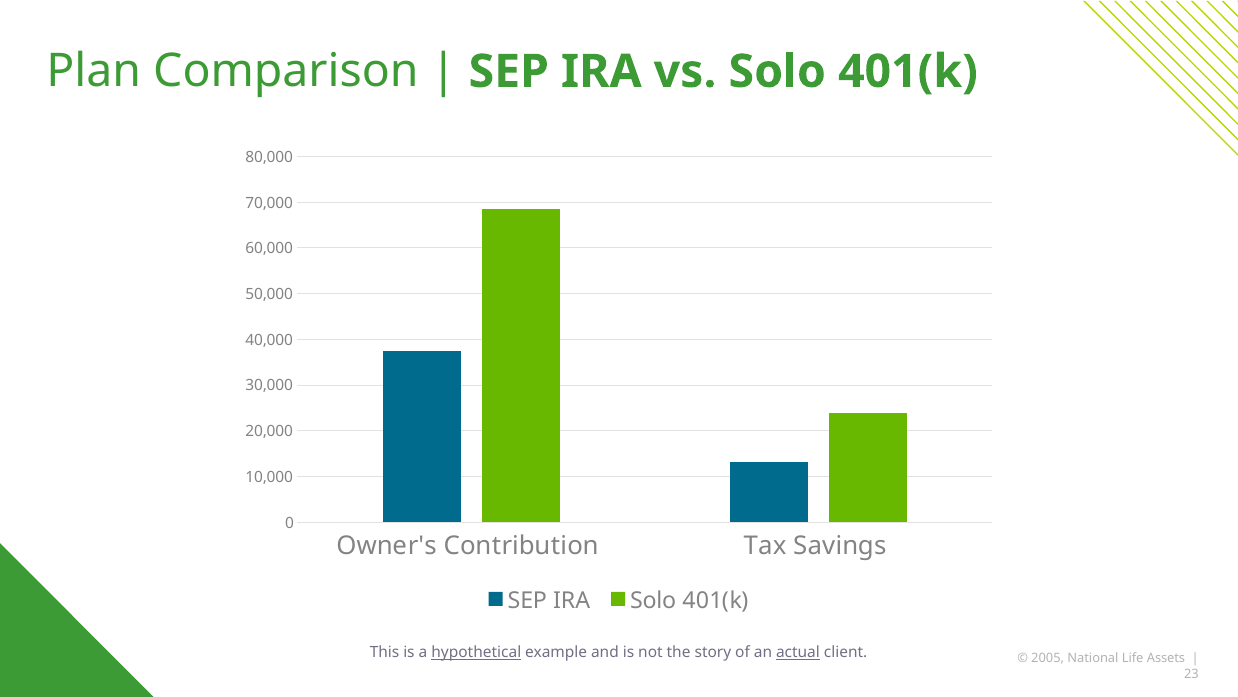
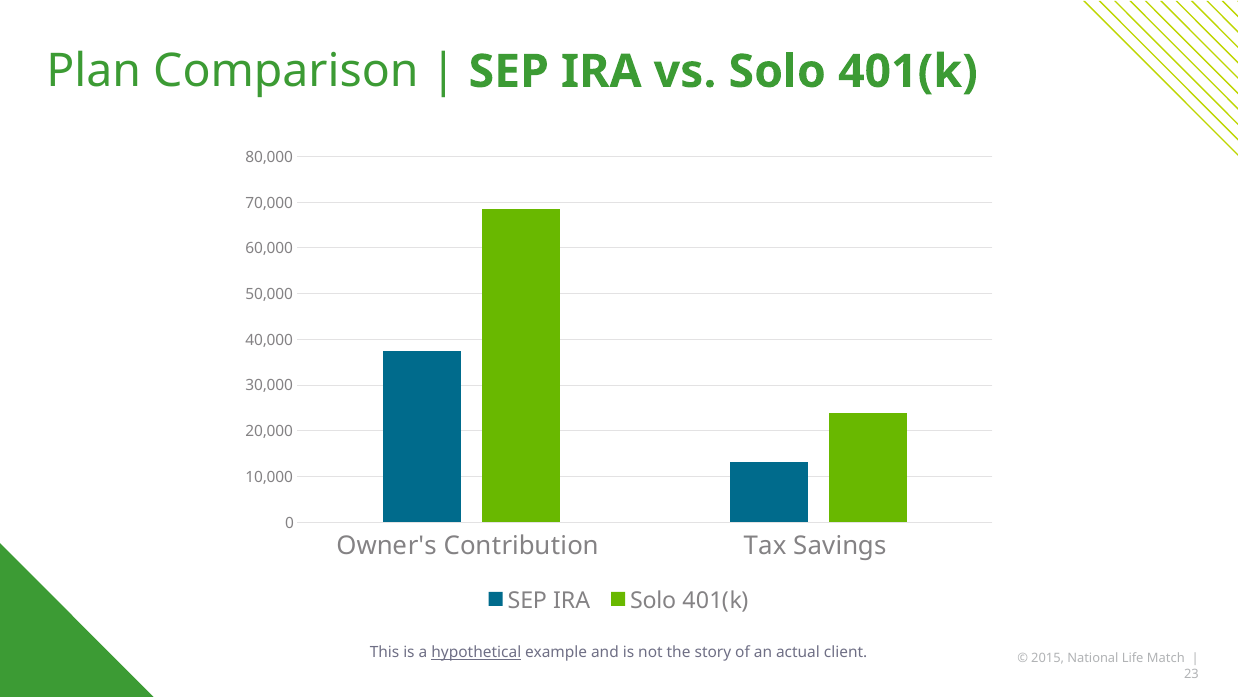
actual underline: present -> none (798, 652)
2005: 2005 -> 2015 (1048, 658)
Assets: Assets -> Match (1166, 658)
